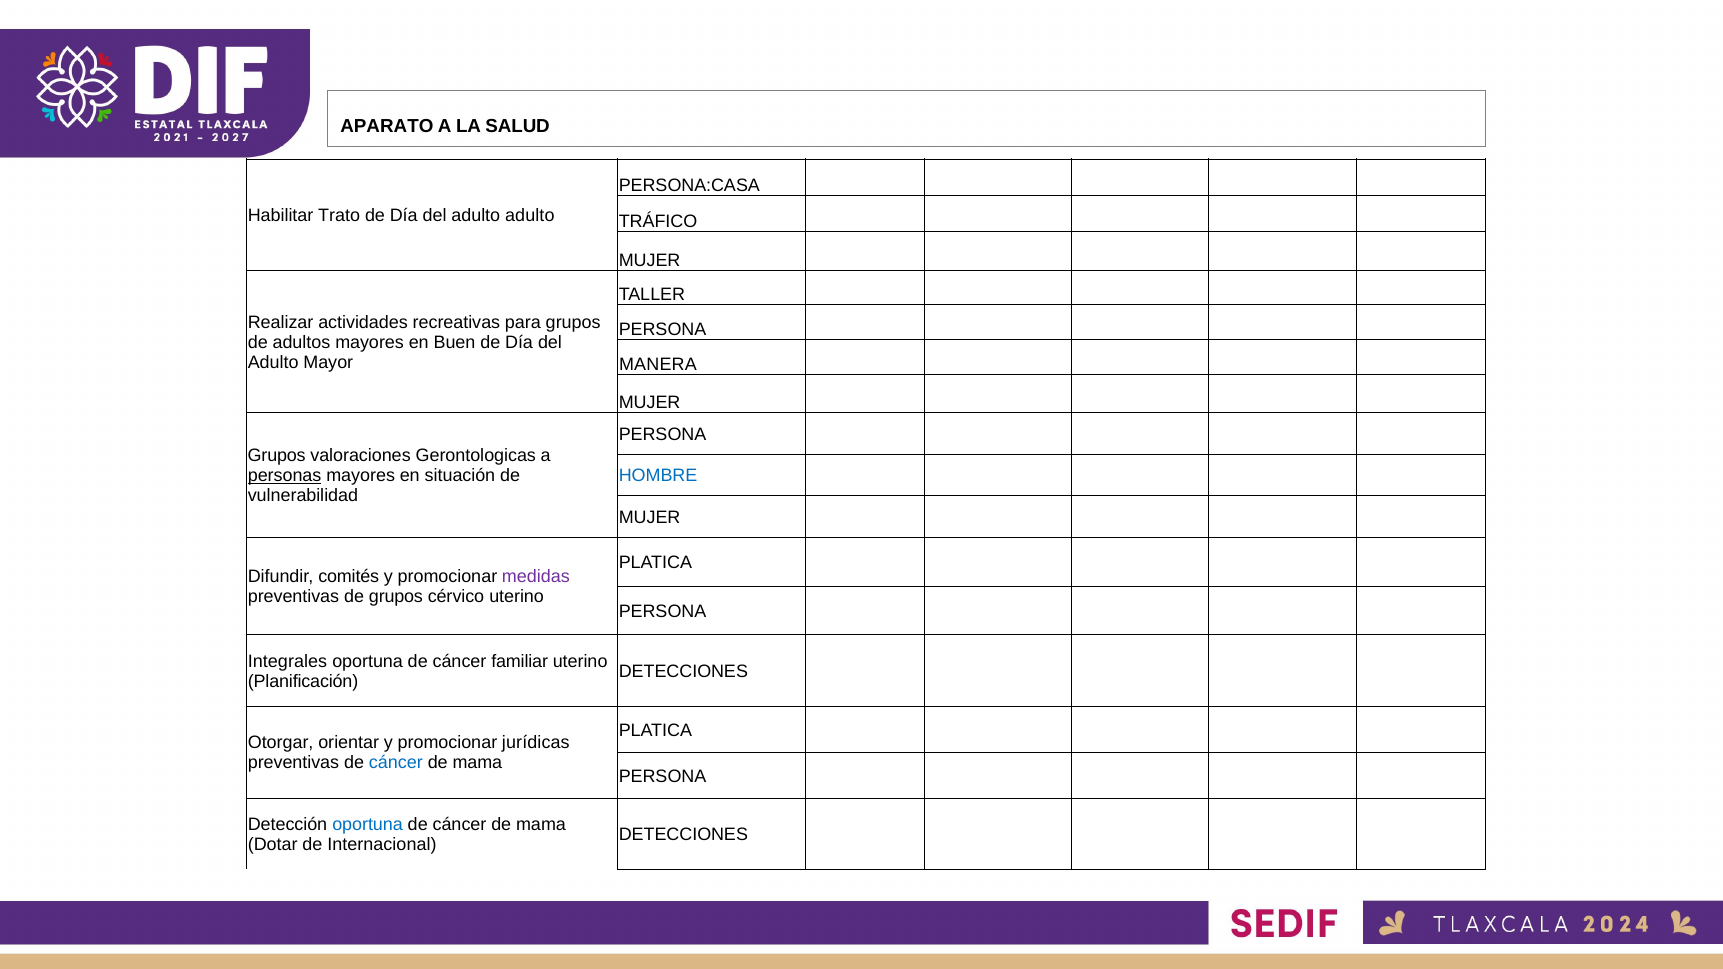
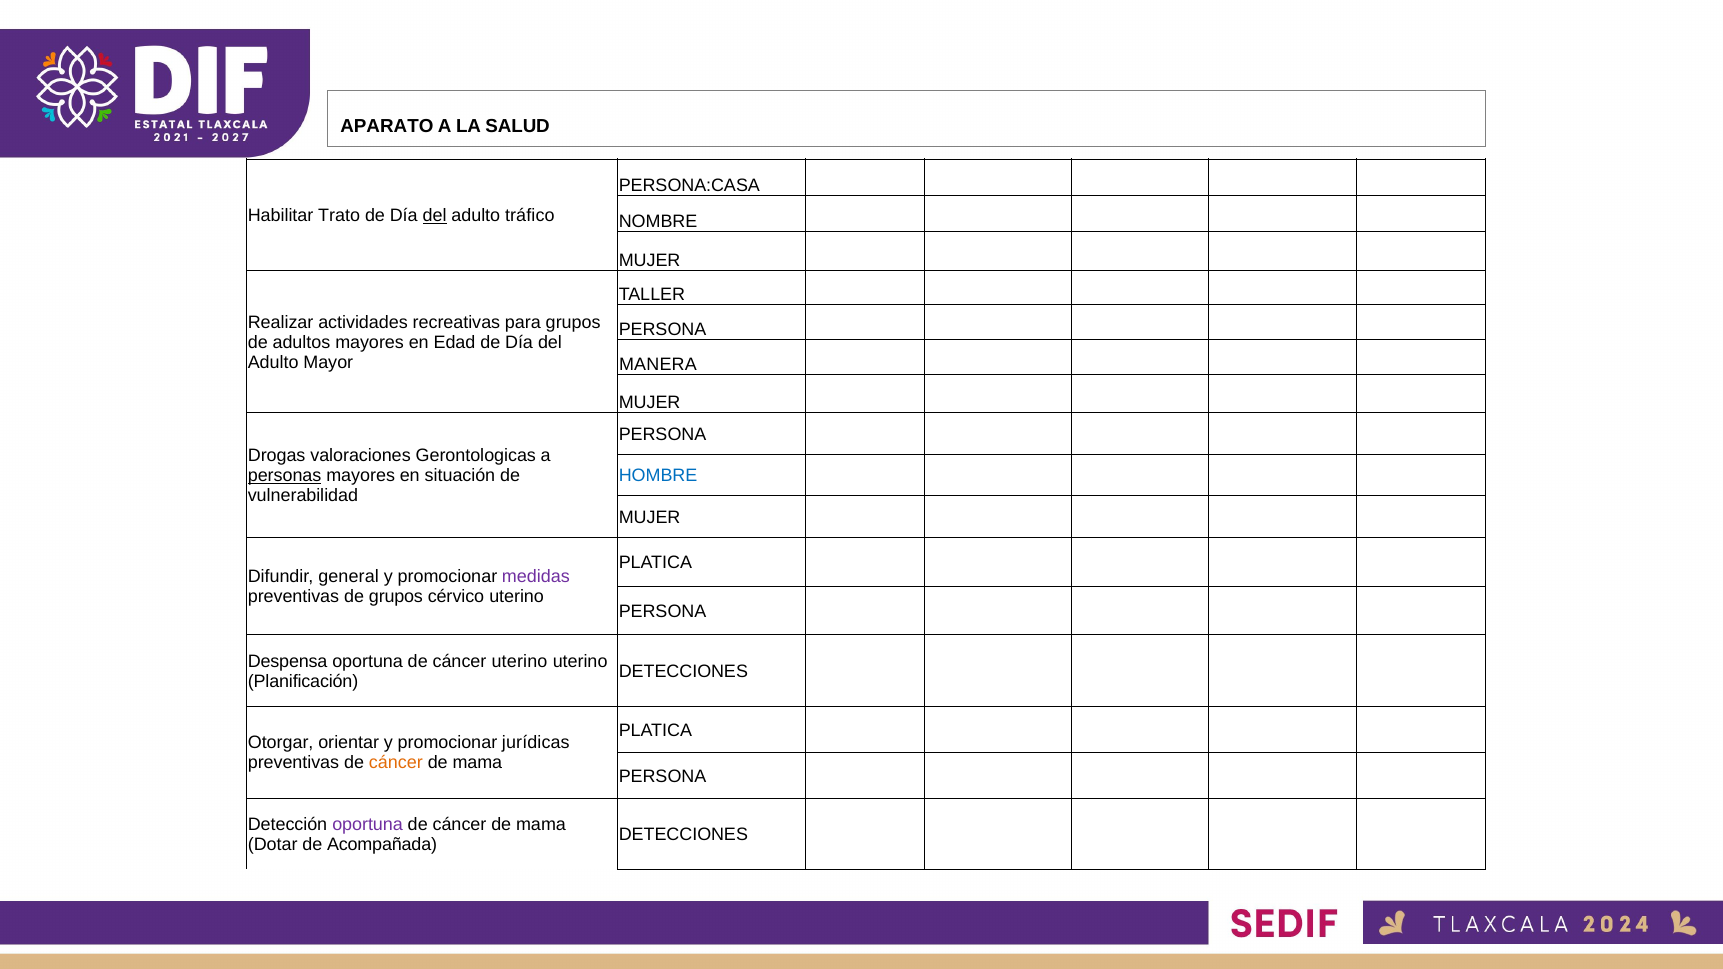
del underline: none -> present (435, 215)
adulto adulto: adulto -> tráfico (530, 215)
TRÁFICO: TRÁFICO -> NOMBRE (658, 222)
Buen: Buen -> Edad (455, 342)
Grupos: Grupos -> Drogas (277, 456)
comités: comités -> general (349, 577)
Integrales: Integrales -> Despensa (288, 661)
cáncer familiar: familiar -> uterino (519, 661)
cáncer colour: blue -> orange (396, 763)
oportuna colour: blue -> purple (368, 825)
Internacional: Internacional -> Acompañada (382, 845)
